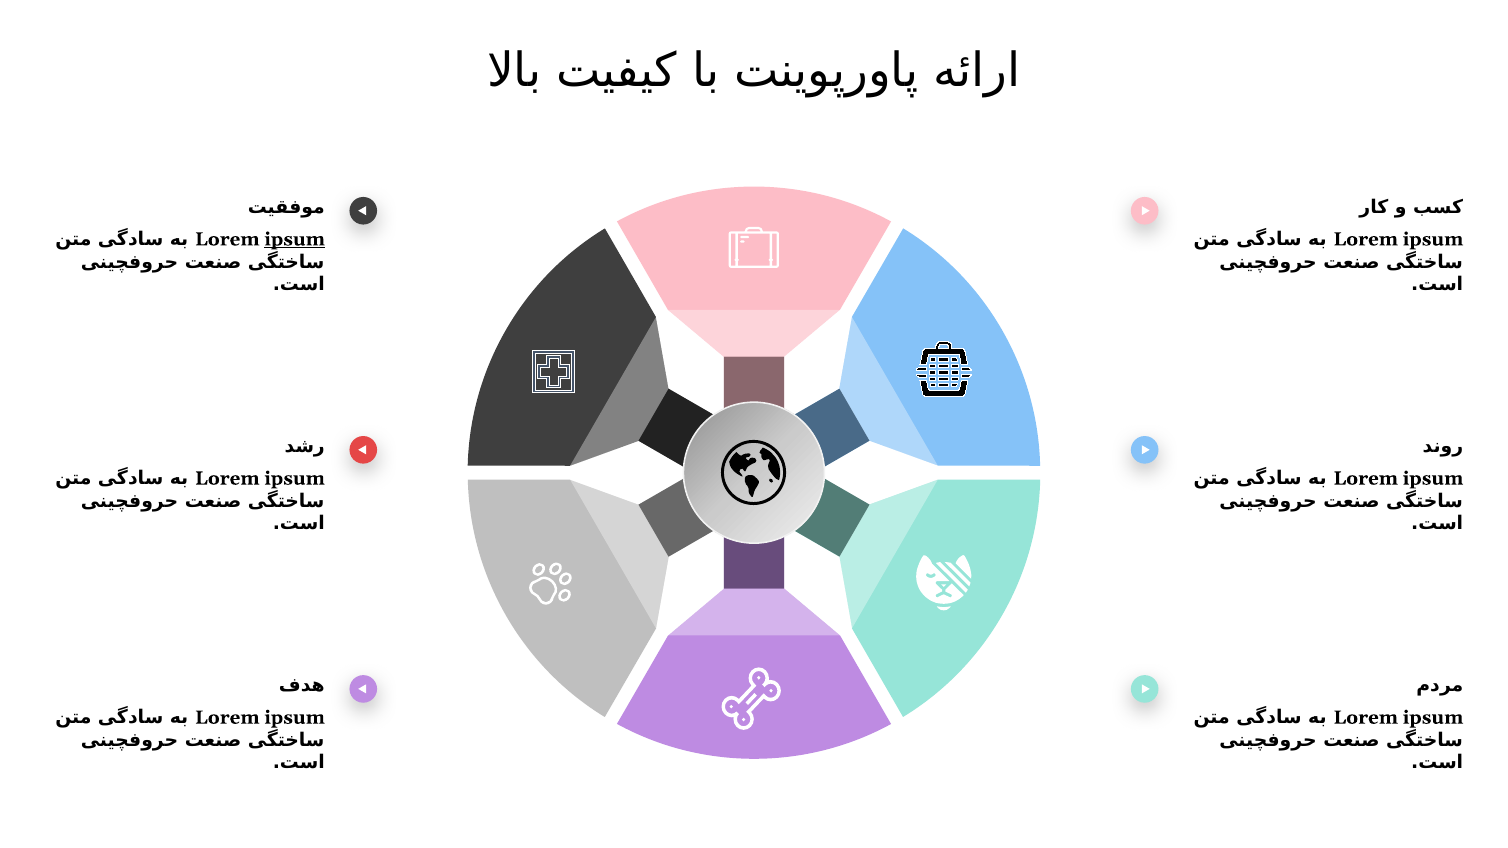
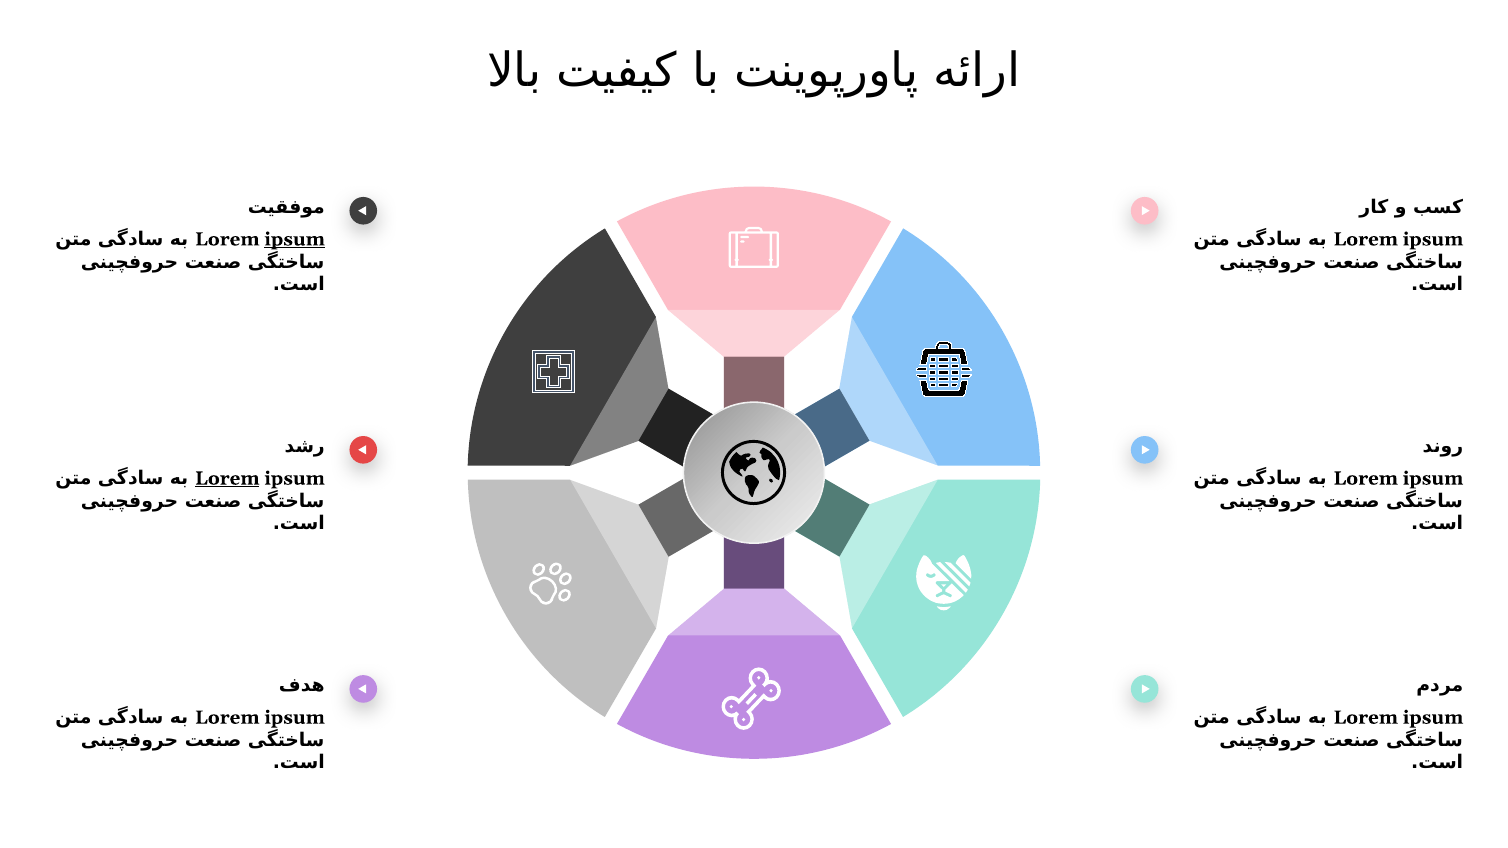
Lorem underline: none -> present (227, 478)
